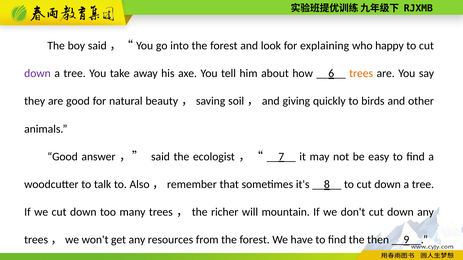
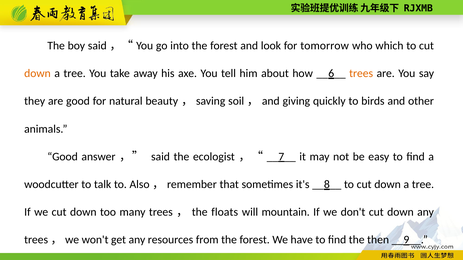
explaining: explaining -> tomorrow (325, 46)
happy: happy -> which (389, 46)
down colour: purple -> orange (37, 74)
richer: richer -> floats (225, 212)
